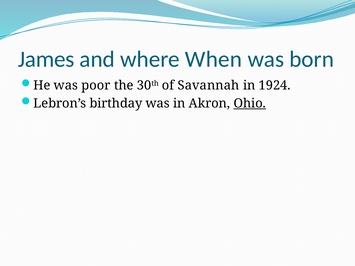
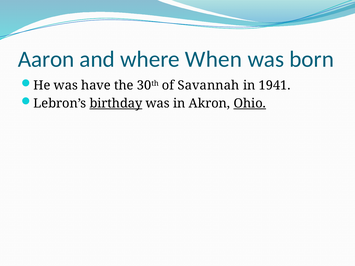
James: James -> Aaron (46, 59)
poor: poor -> have (96, 85)
1924: 1924 -> 1941 (275, 85)
birthday underline: none -> present (116, 103)
